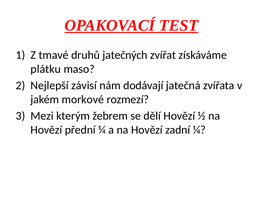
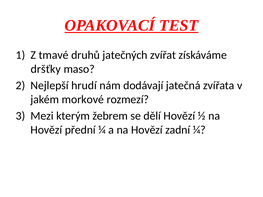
plátku: plátku -> dršťky (46, 69)
závisí: závisí -> hrudí (84, 86)
